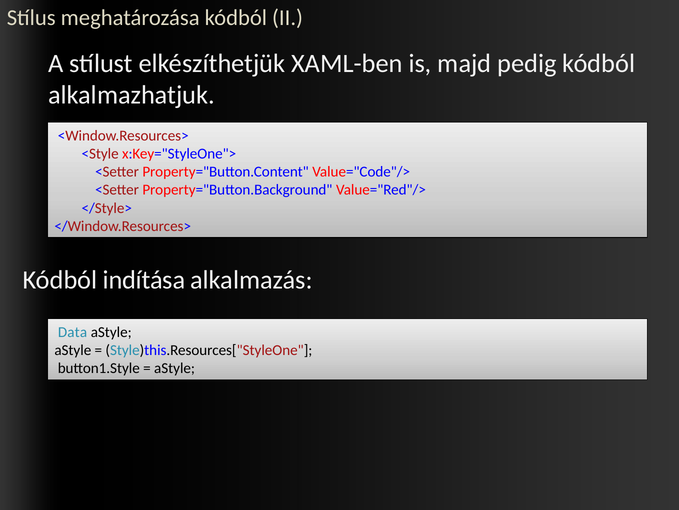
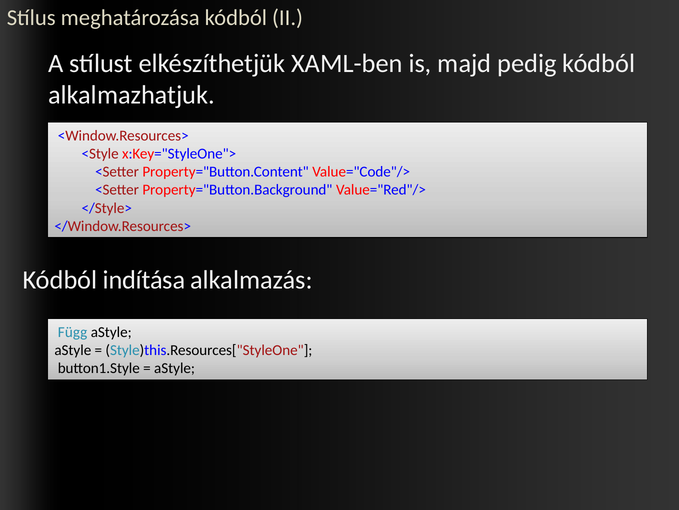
Data: Data -> Függ (73, 332)
